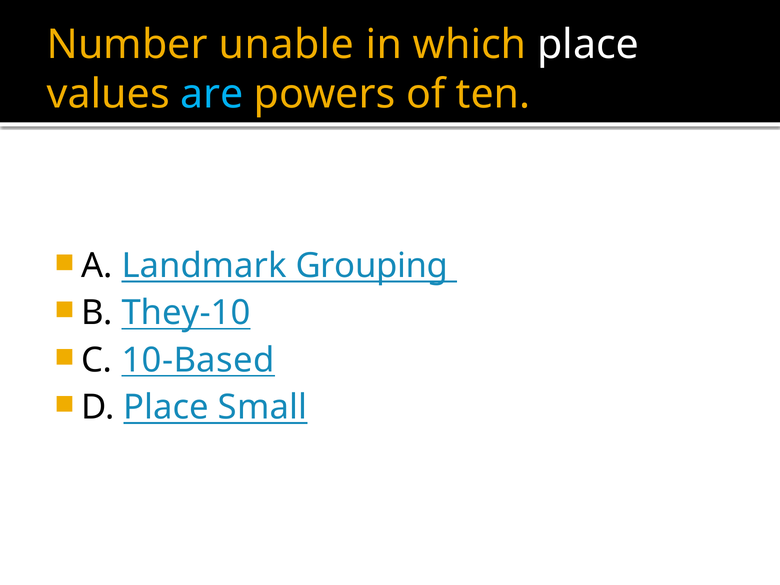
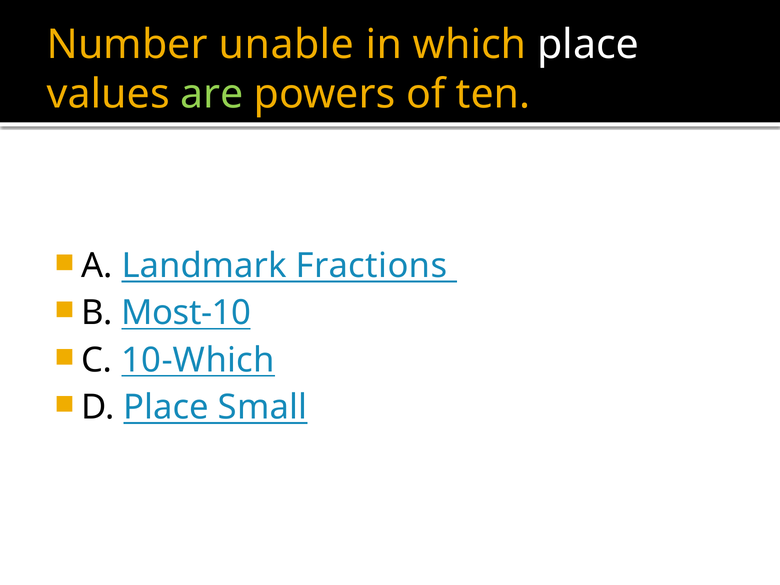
are colour: light blue -> light green (212, 94)
Grouping: Grouping -> Fractions (371, 266)
They-10: They-10 -> Most-10 (186, 313)
10-Based: 10-Based -> 10-Which (198, 360)
